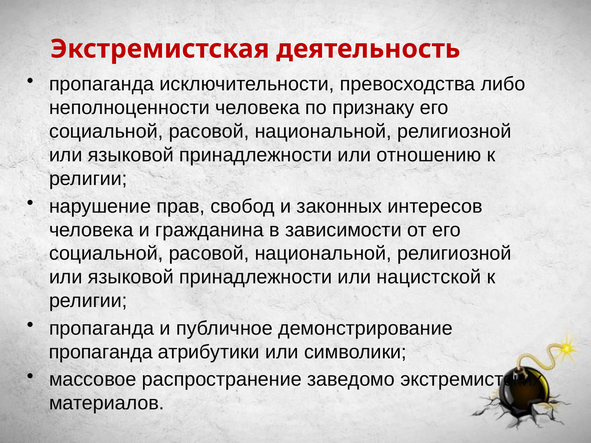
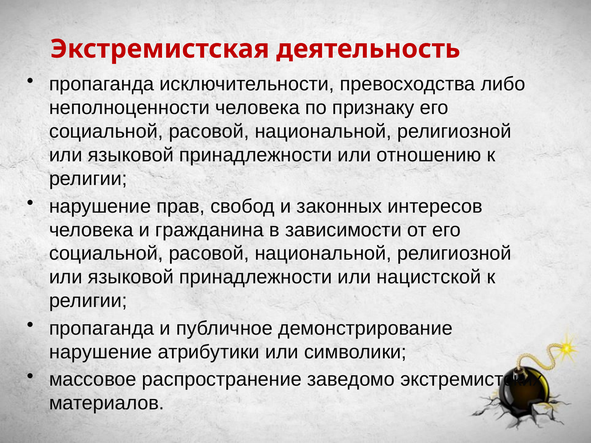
пропаганда: пропаганда -> нарушение (101, 352)
